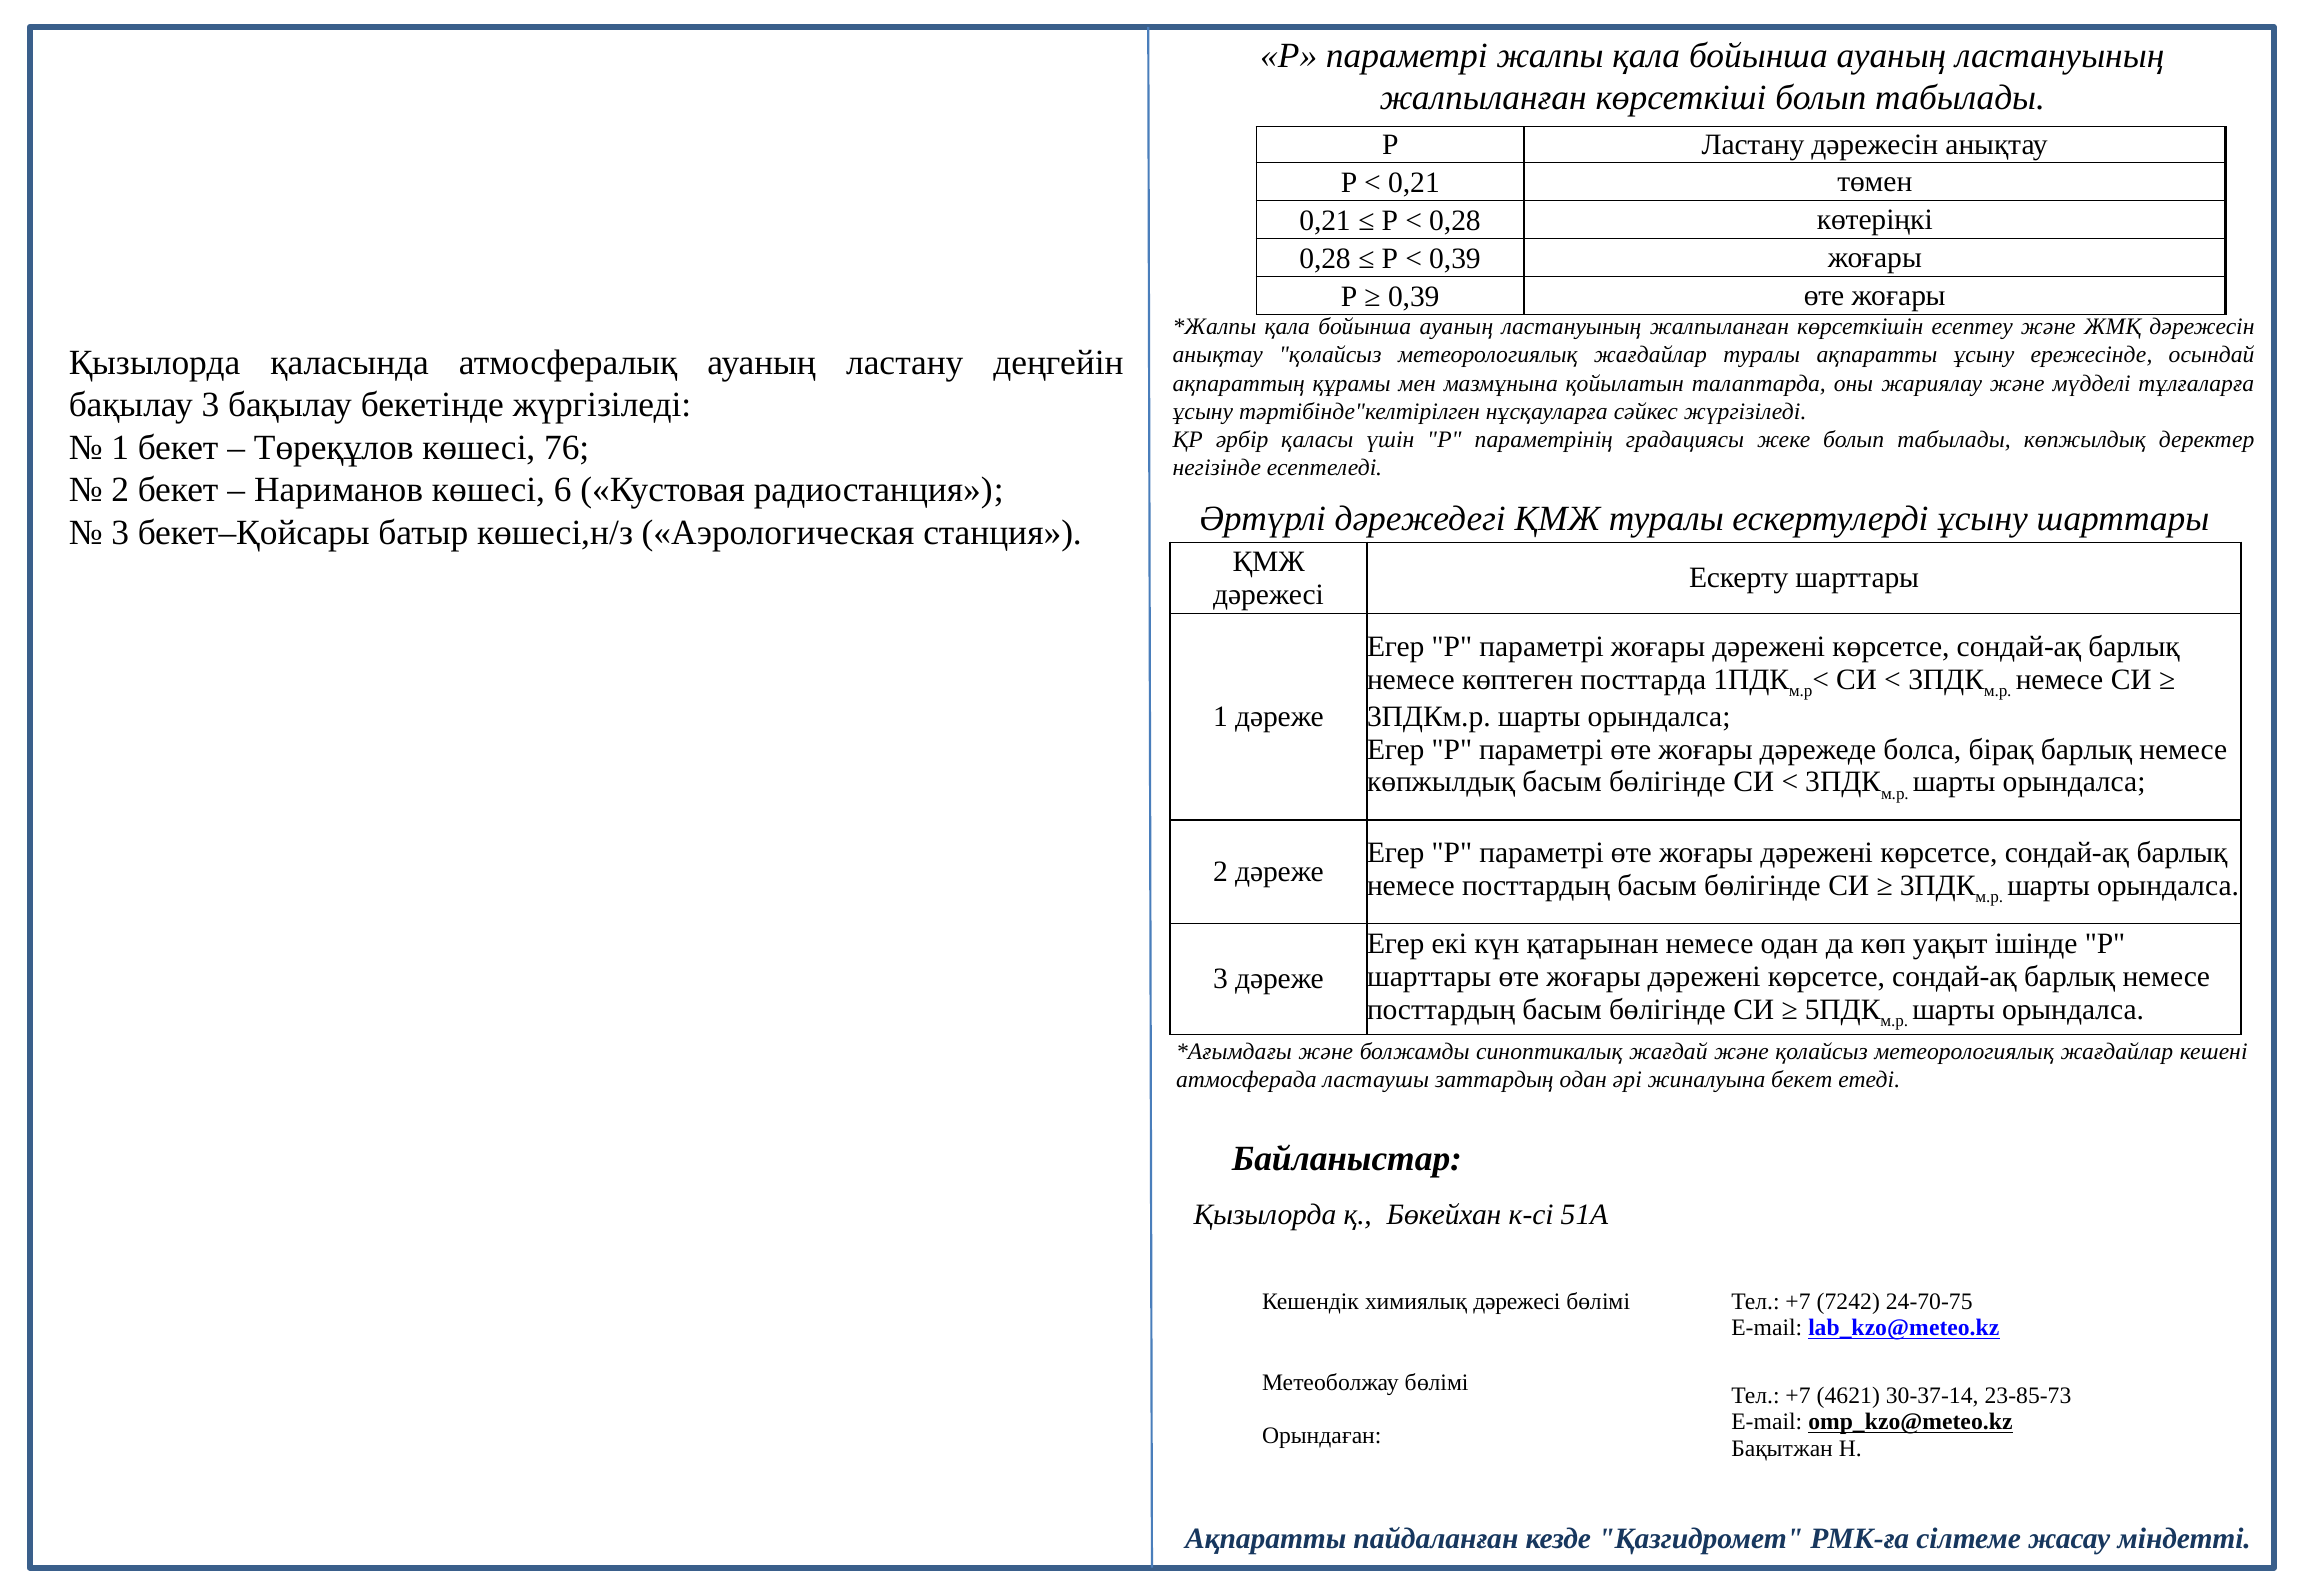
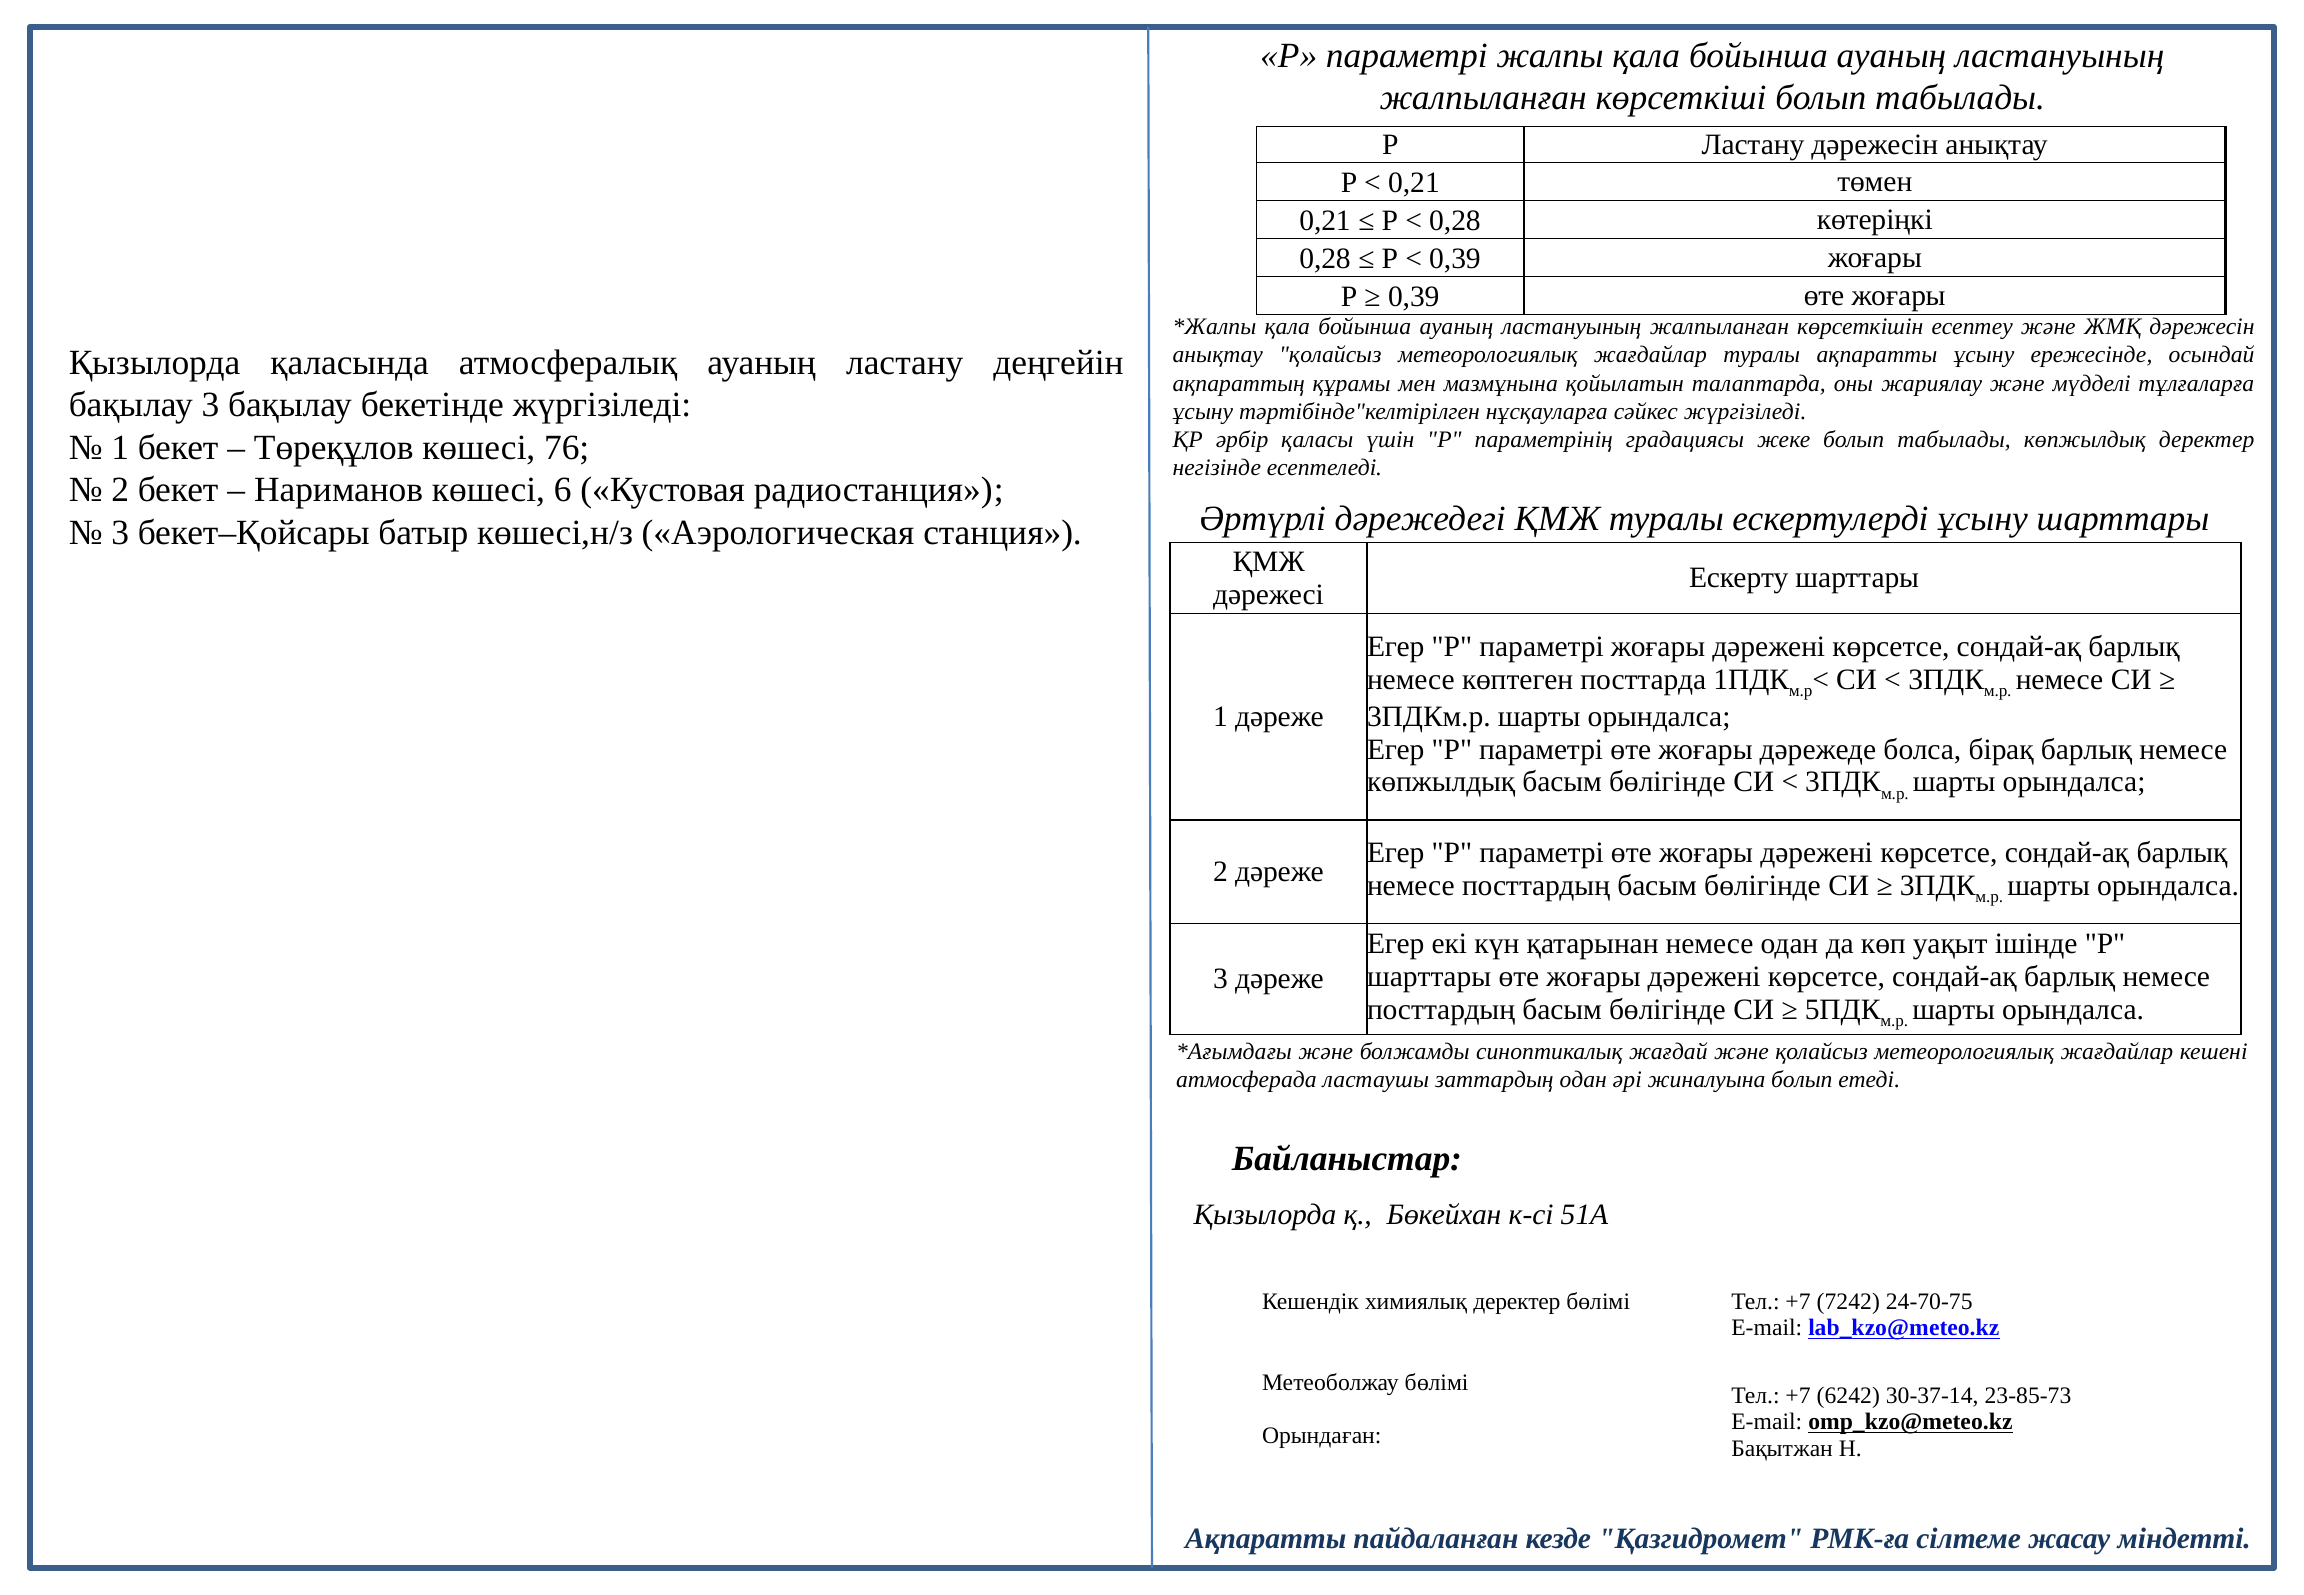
жиналуына бекет: бекет -> болып (1802, 1080)
химиялық дәрежесі: дәрежесі -> деректер (1517, 1302)
4621: 4621 -> 6242 (1848, 1396)
